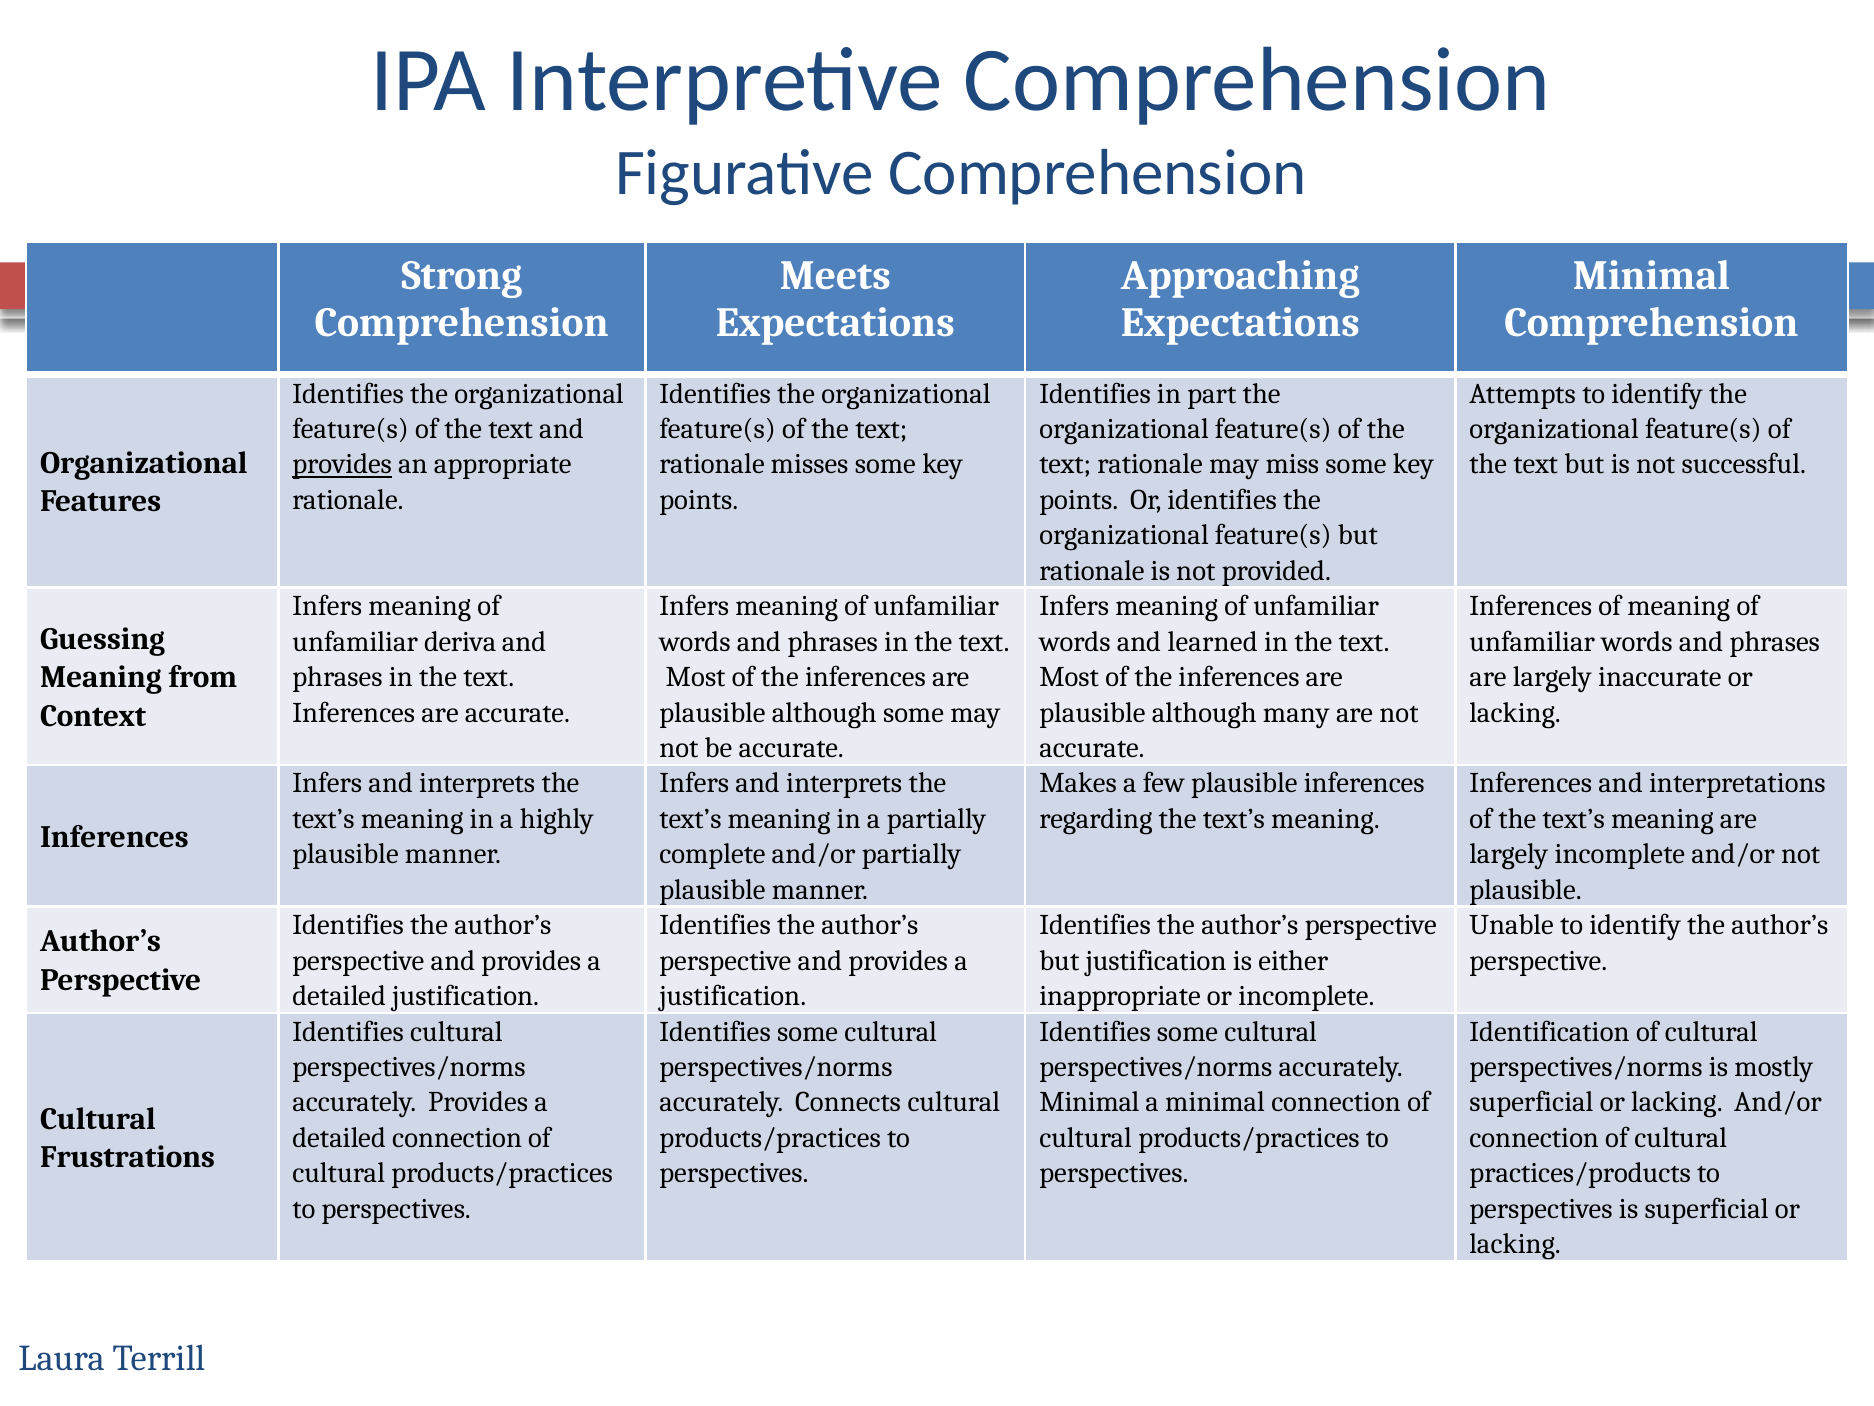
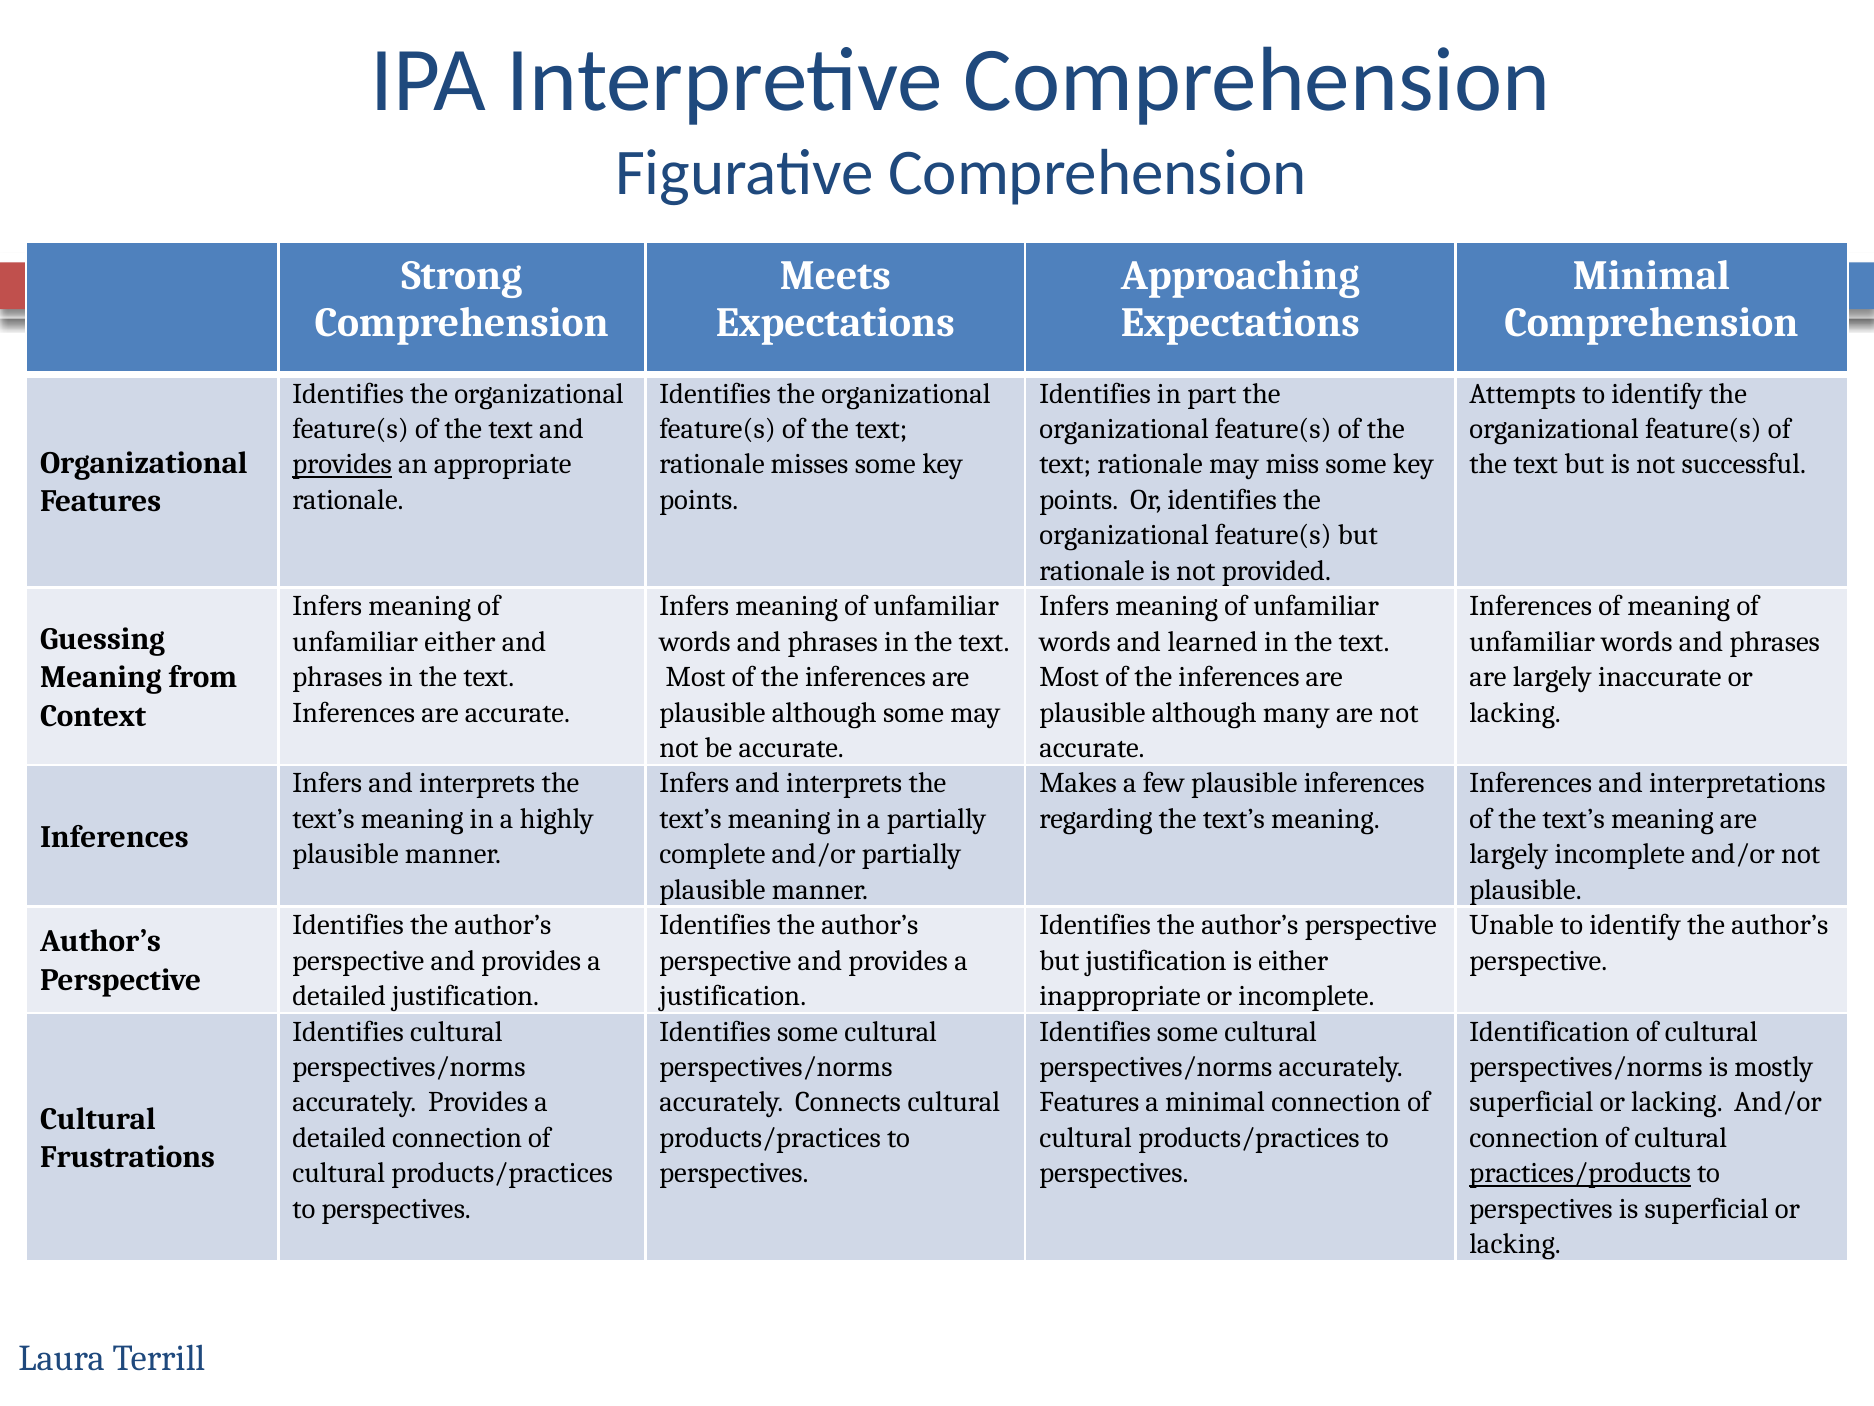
unfamiliar deriva: deriva -> either (460, 642)
Minimal: Minimal -> Features (1089, 1102)
practices/products underline: none -> present (1580, 1173)
